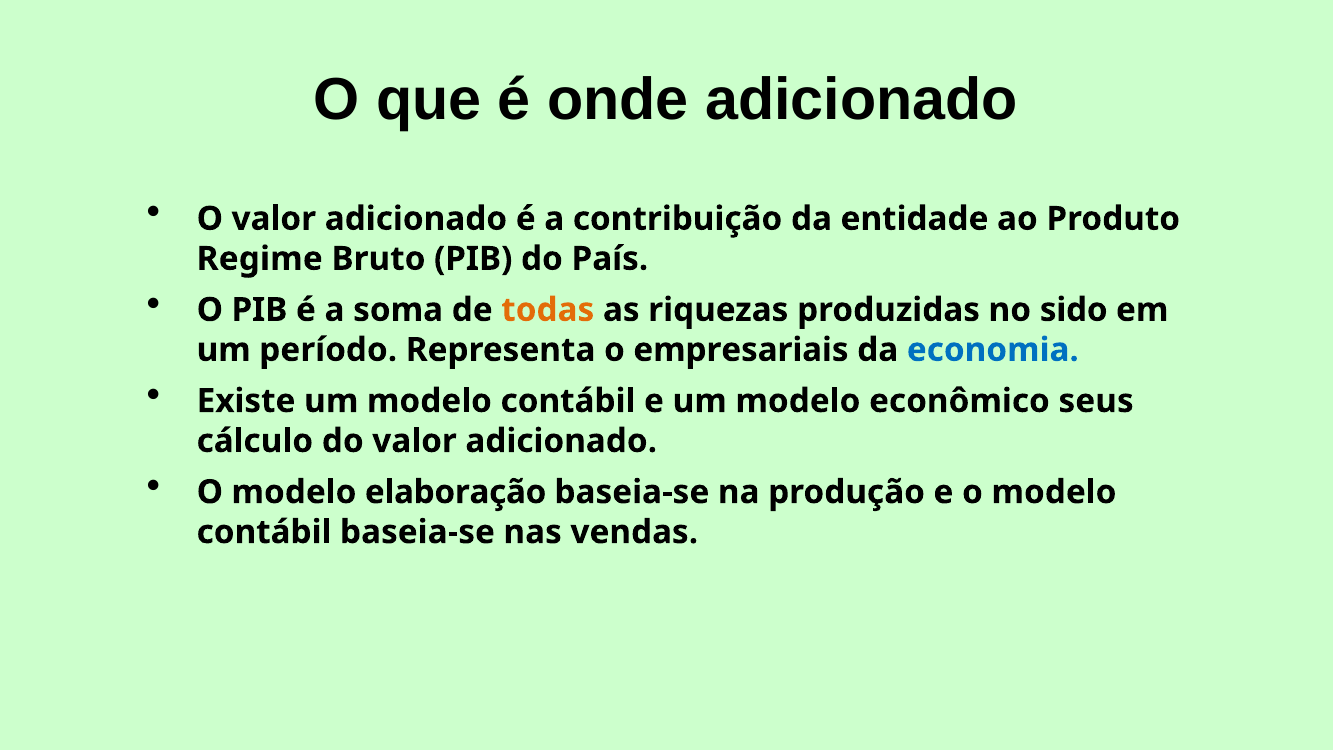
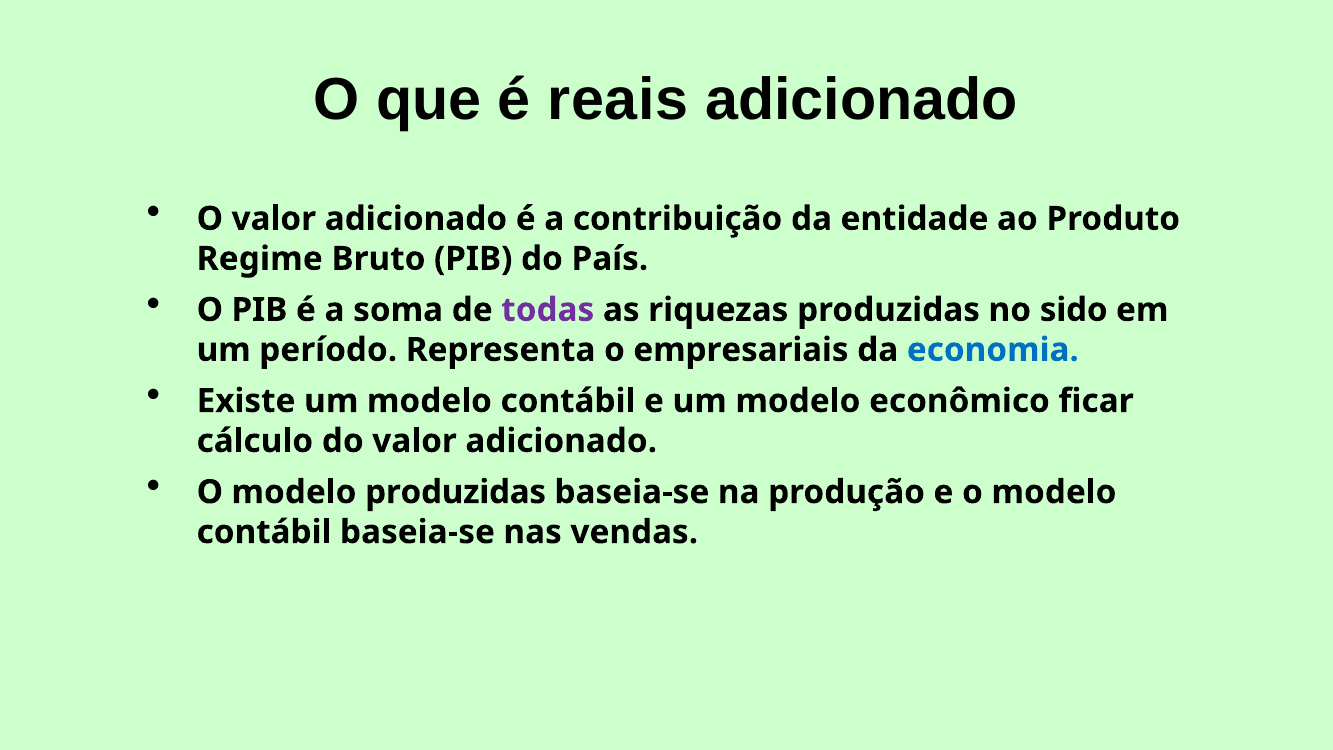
onde: onde -> reais (618, 100)
todas colour: orange -> purple (548, 310)
seus: seus -> ficar (1096, 401)
modelo elaboração: elaboração -> produzidas (456, 492)
